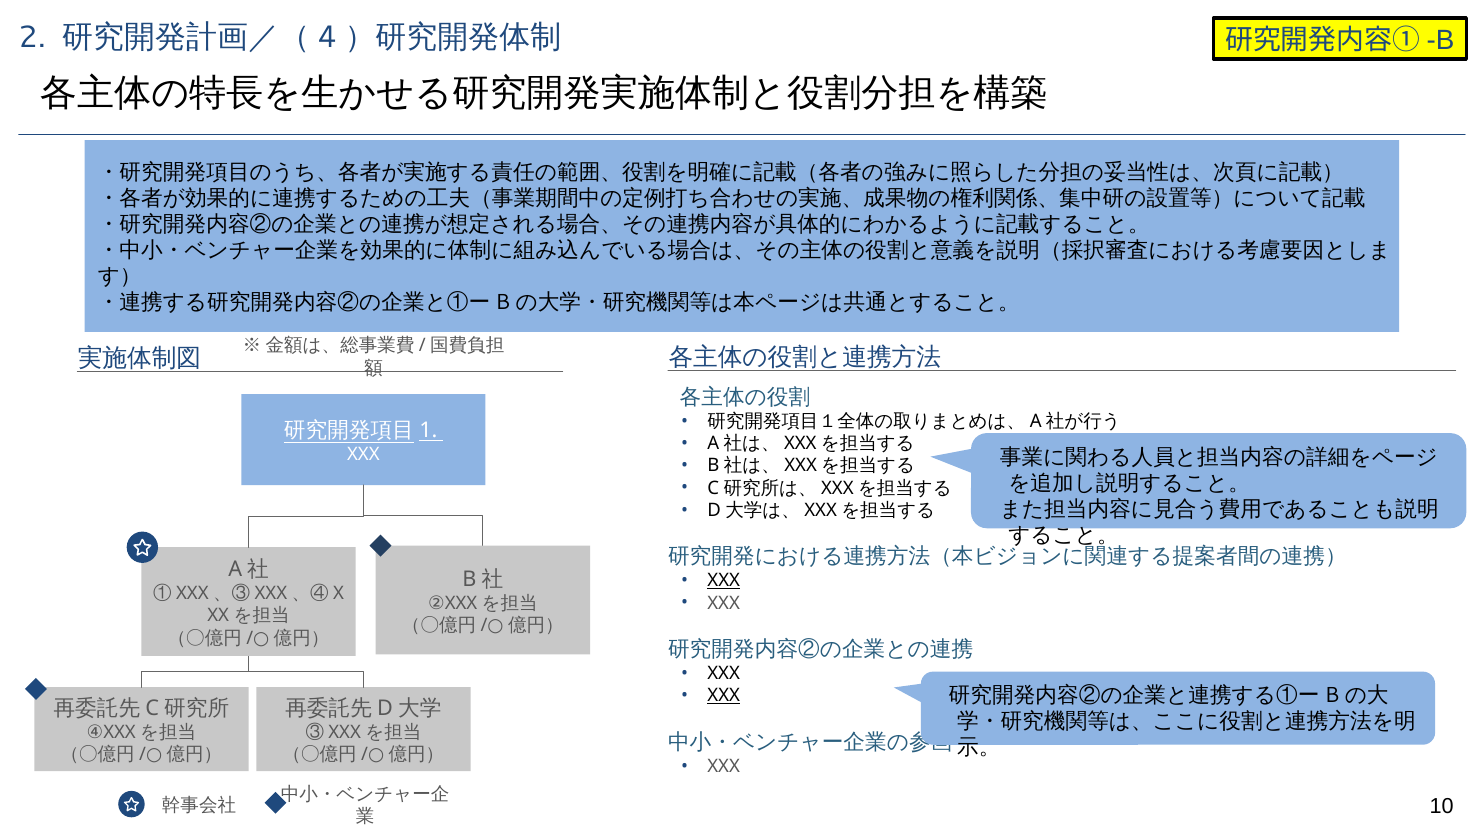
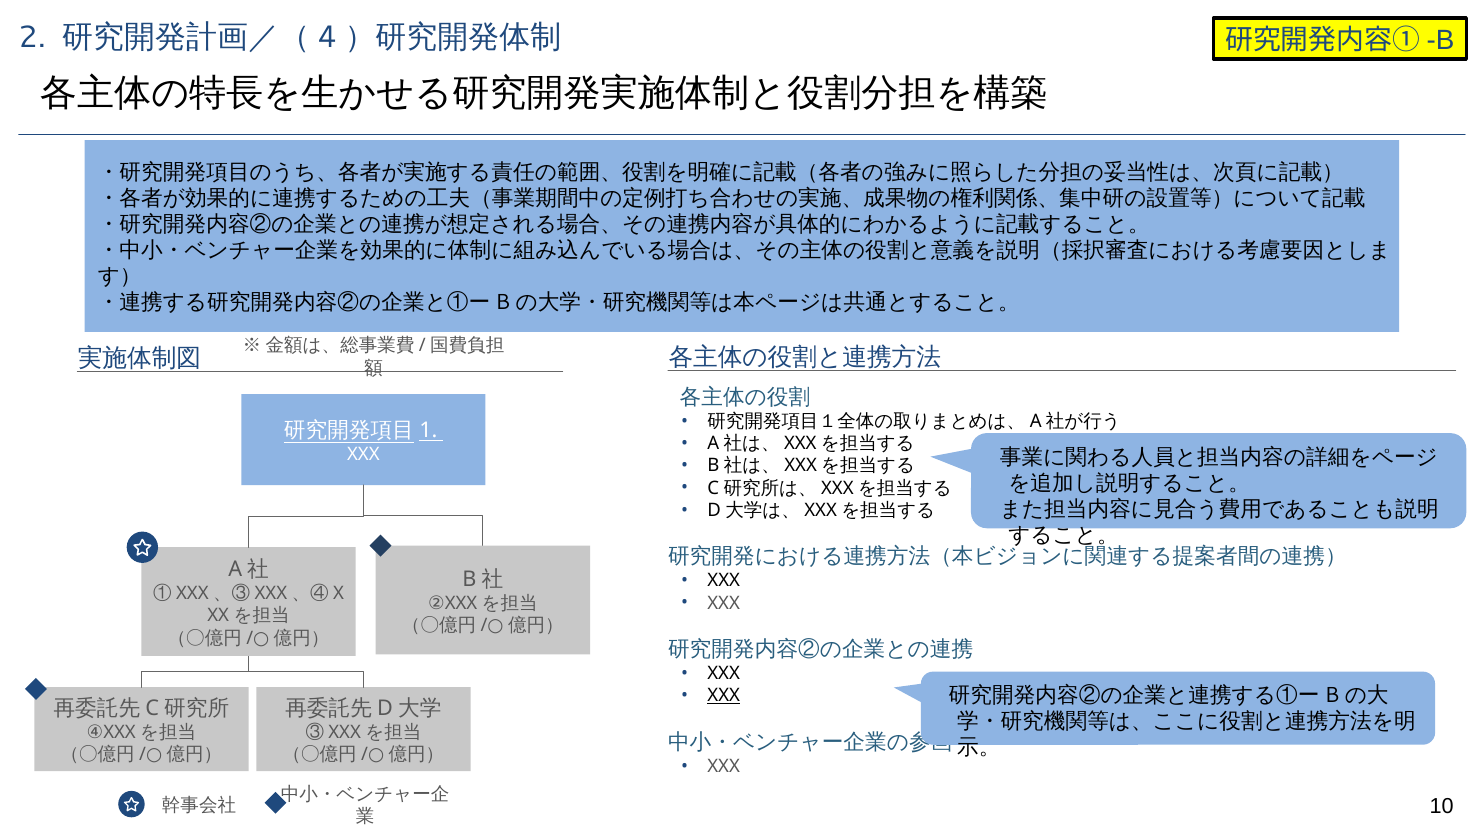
XXX underline: present -> none (724, 581)
